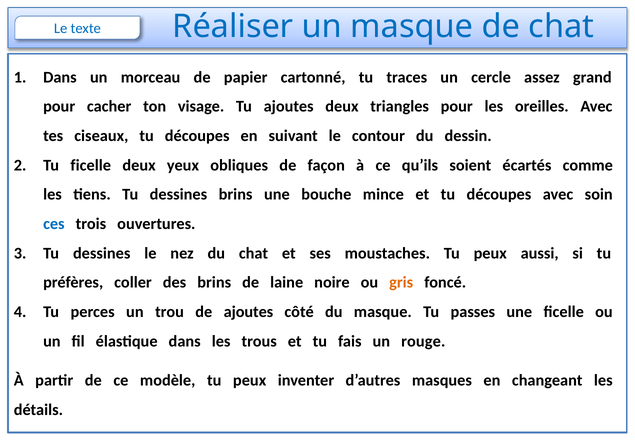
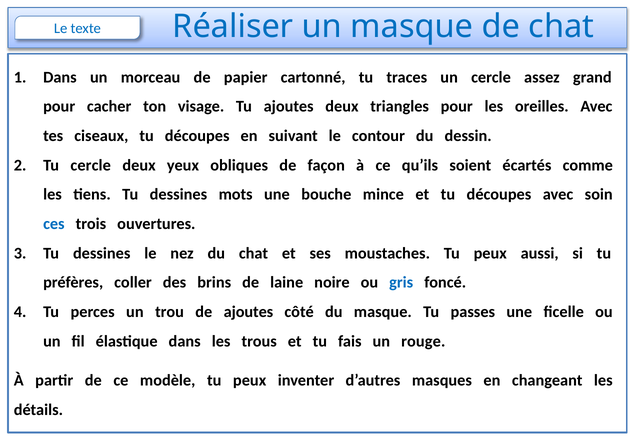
Tu ficelle: ficelle -> cercle (91, 165)
dessines brins: brins -> mots (236, 195)
gris colour: orange -> blue (401, 282)
